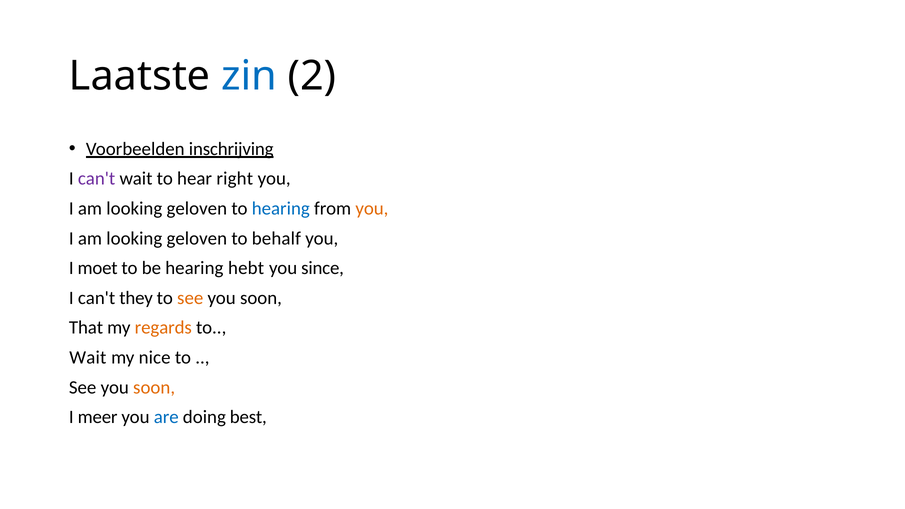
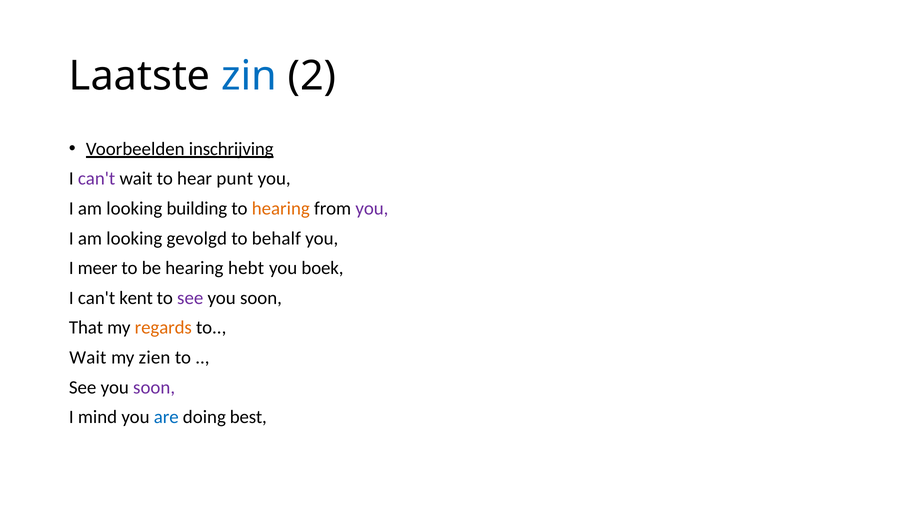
right: right -> punt (235, 179)
geloven: geloven -> building (197, 209)
hearing colour: blue -> orange (281, 209)
you colour: orange -> purple (372, 209)
geloven: geloven -> gevolgd (197, 238)
moet: moet -> meer (98, 268)
since: since -> boek (323, 268)
they: they -> kent (136, 298)
see colour: orange -> purple (190, 298)
nice: nice -> zien (155, 358)
soon colour: orange -> purple (154, 387)
meer: meer -> mind (98, 417)
